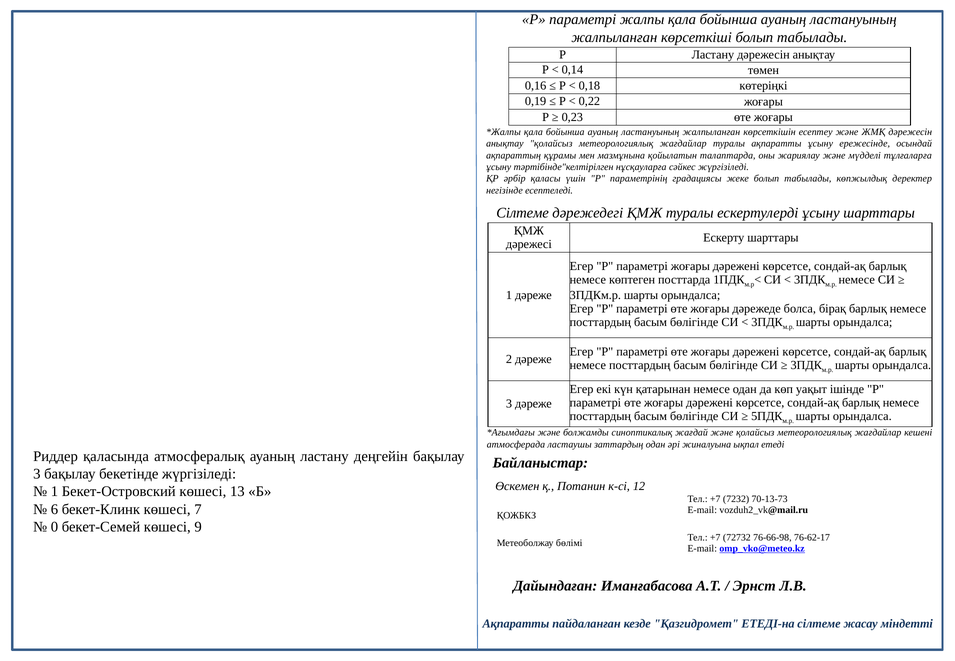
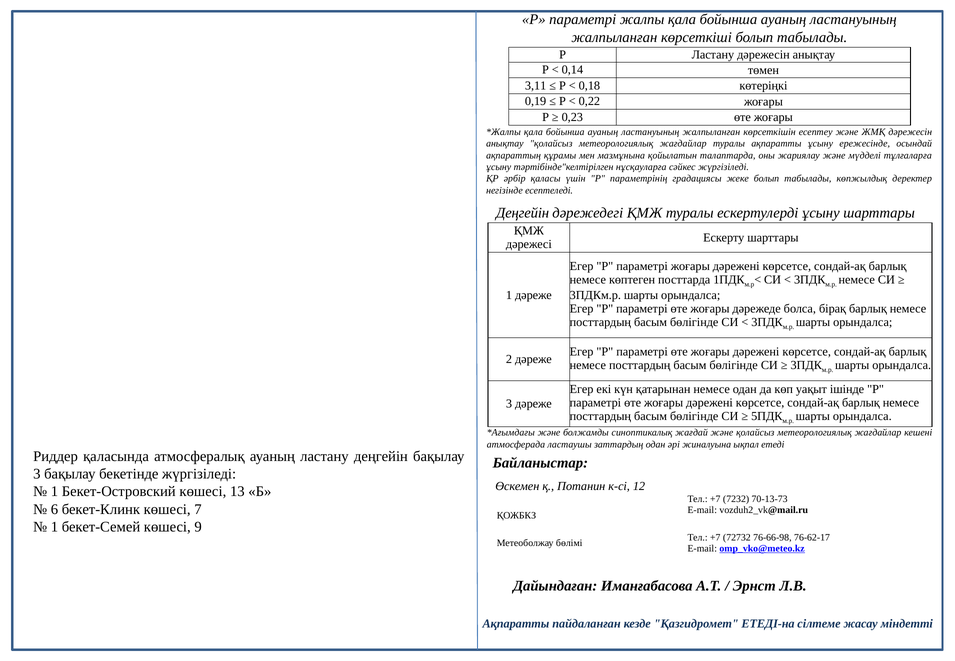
0,16: 0,16 -> 3,11 (536, 86)
Сілтеме: Сілтеме -> Деңгейін (523, 213)
0: 0 -> 1 (55, 527)
